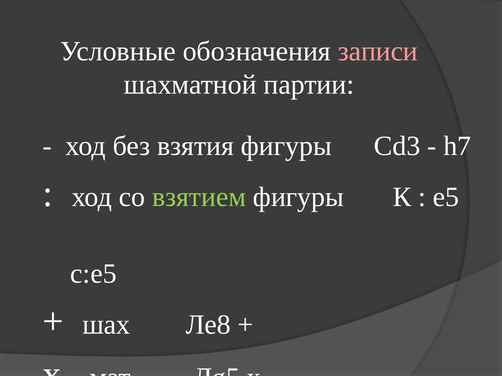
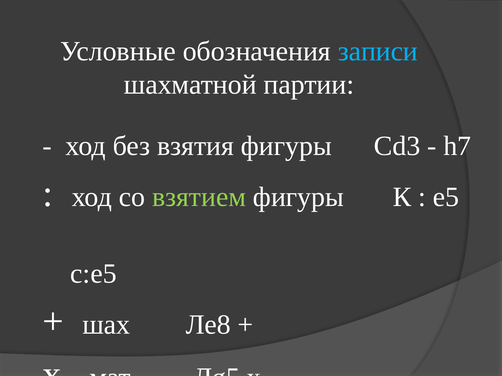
записи colour: pink -> light blue (378, 51)
